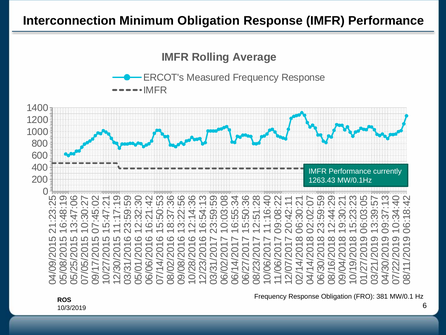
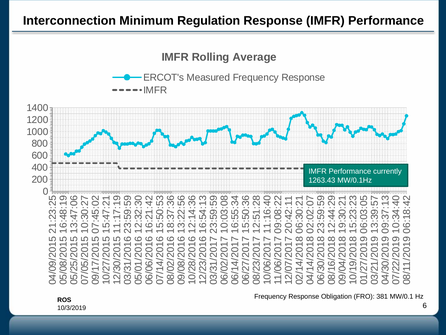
Minimum Obligation: Obligation -> Regulation (209, 21)
